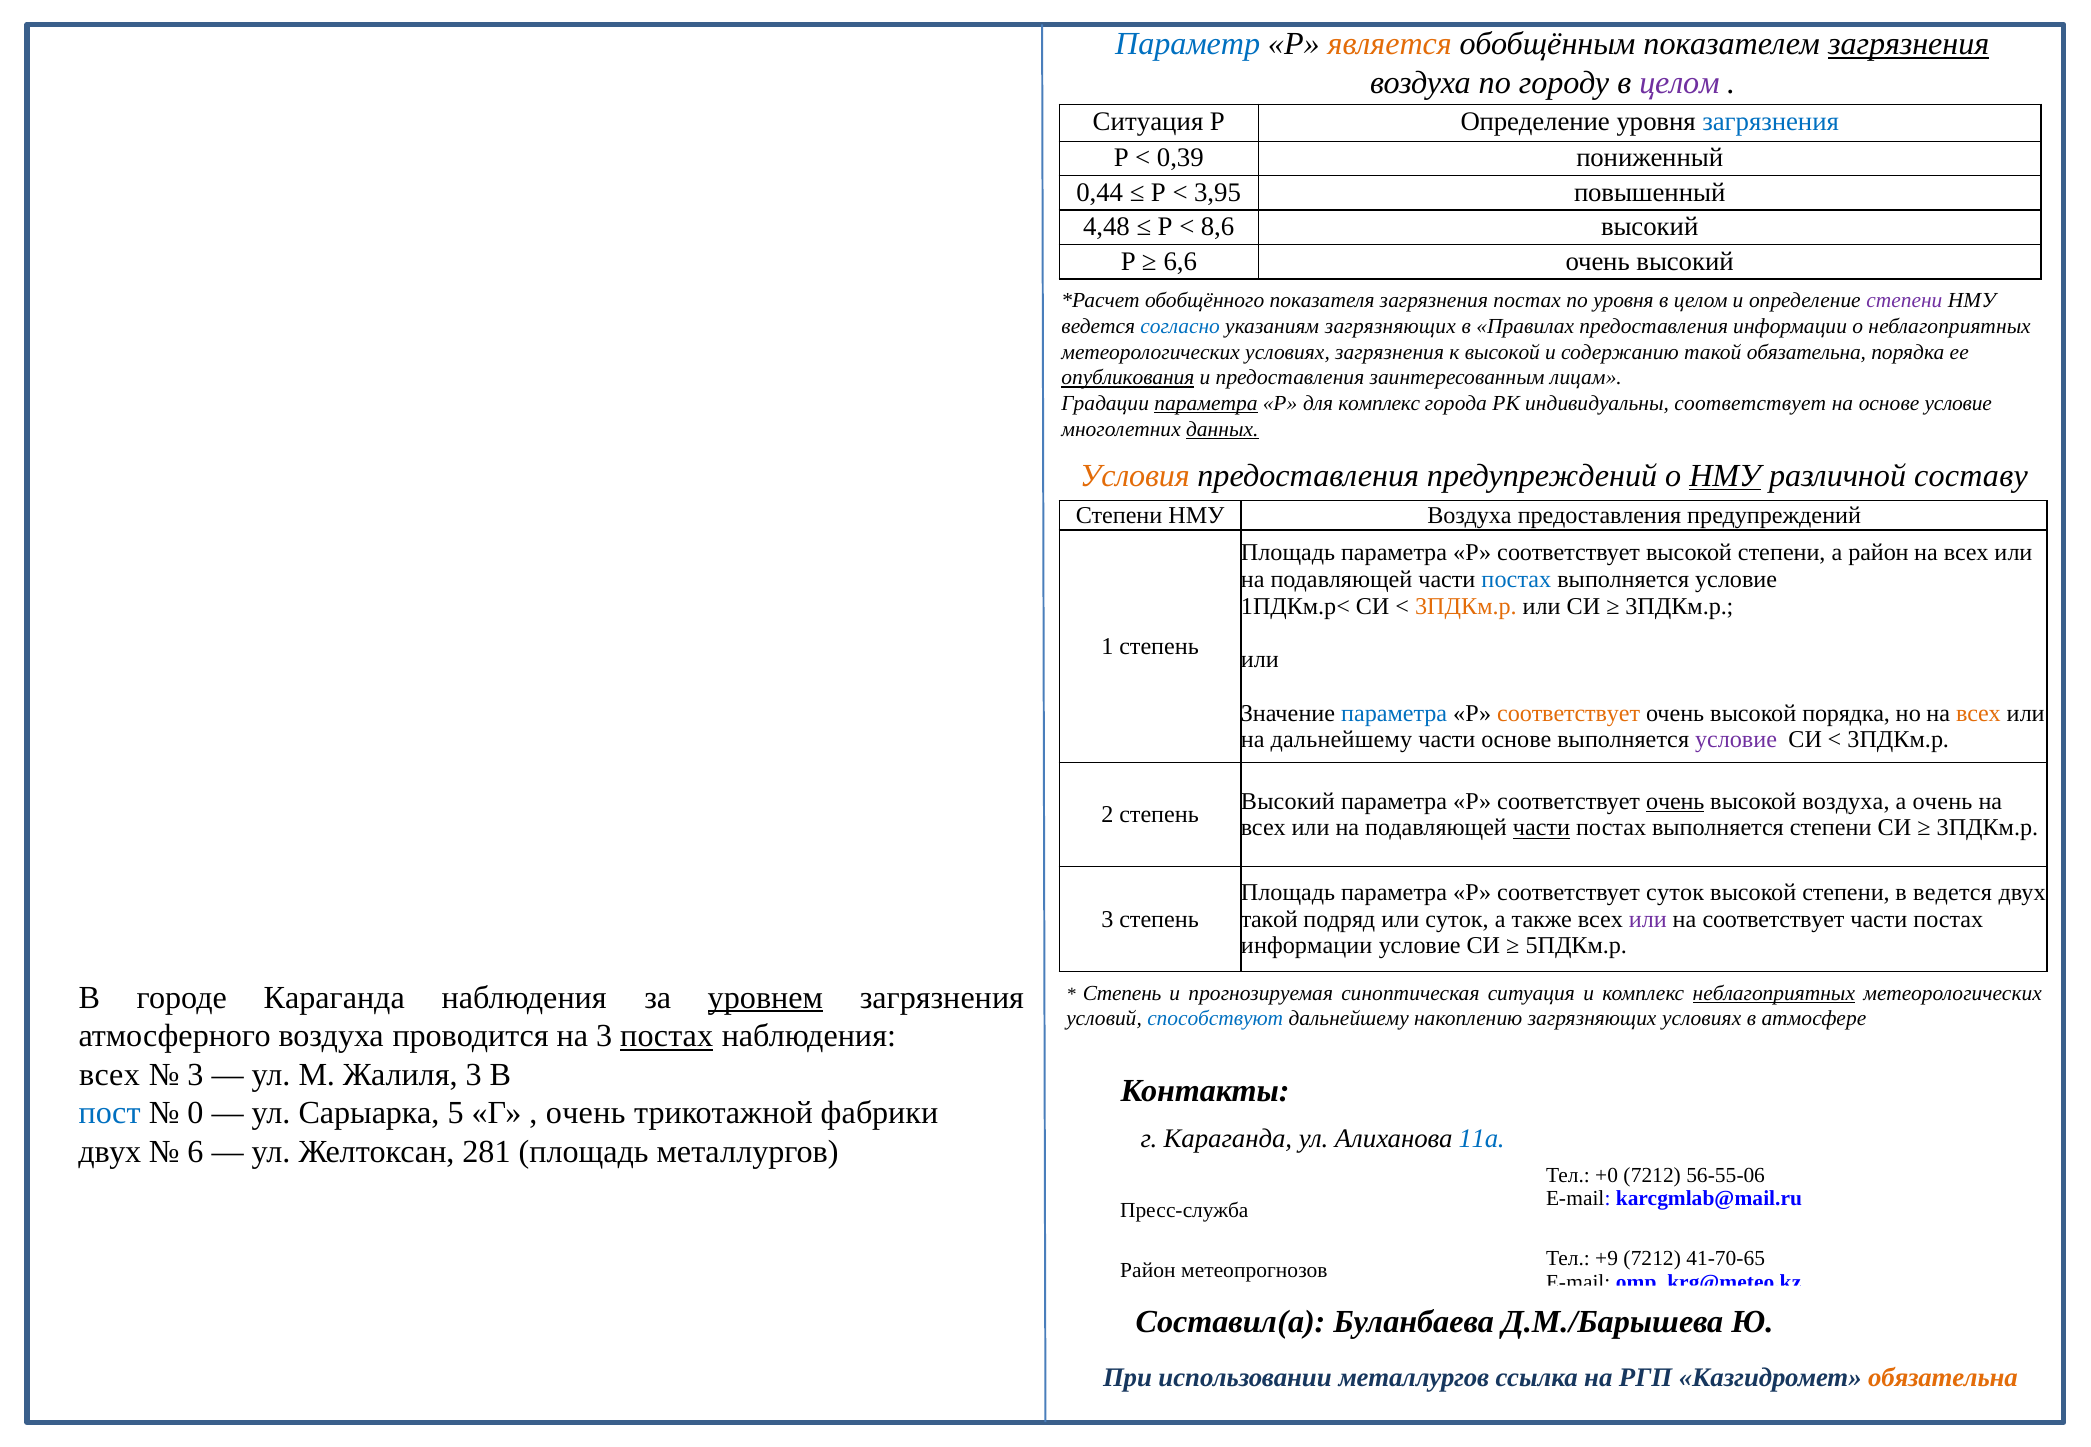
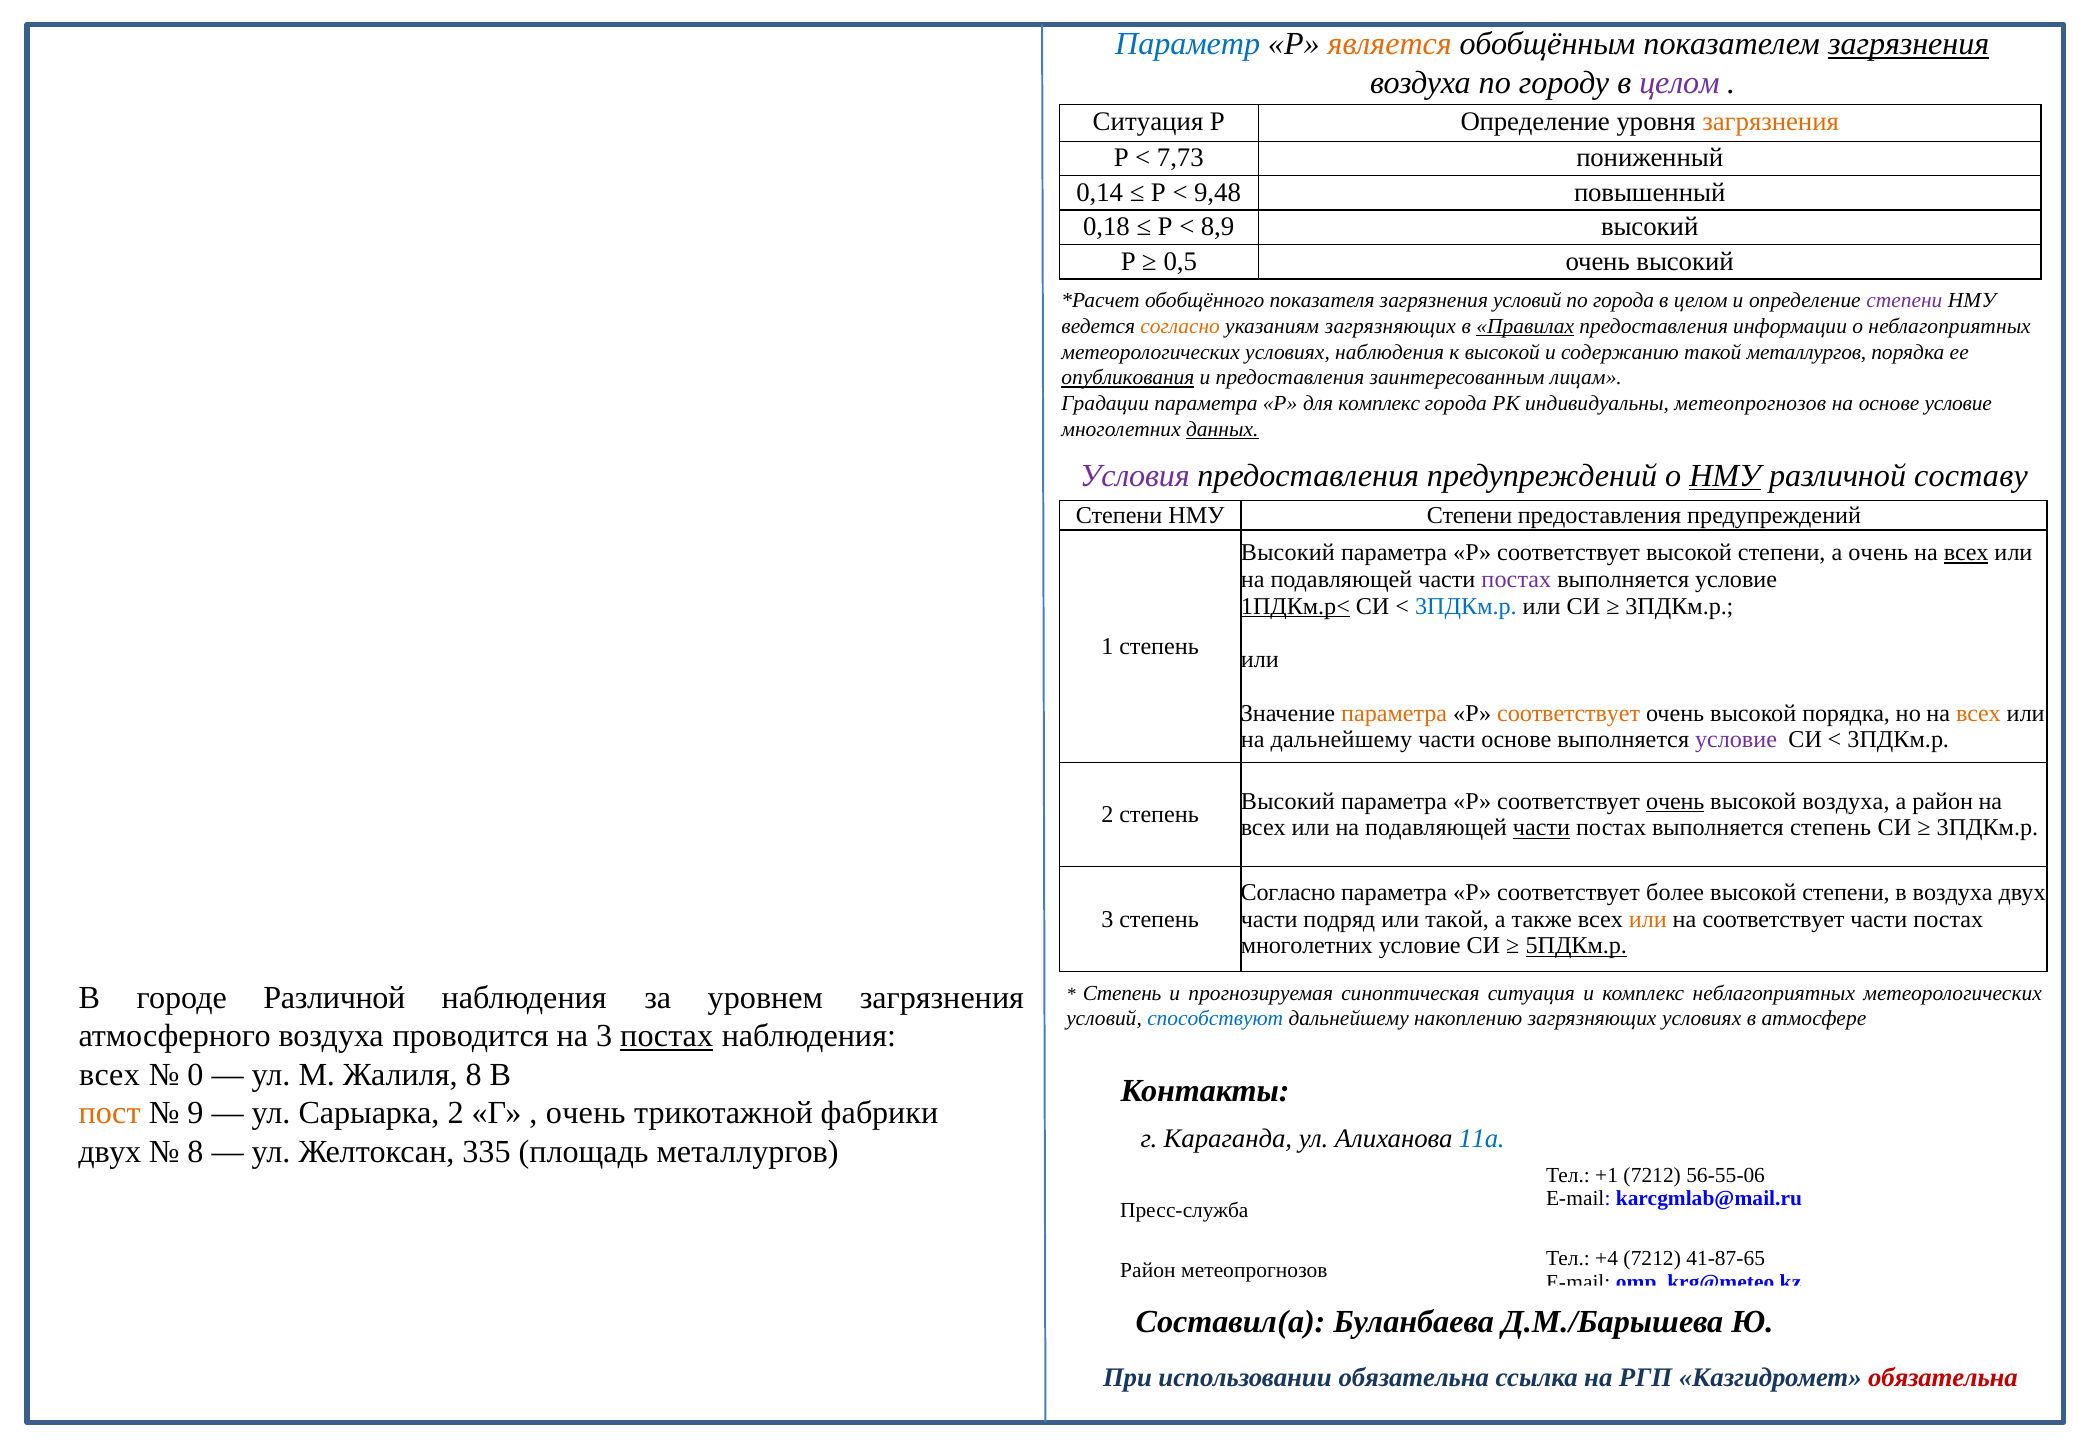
загрязнения colour: blue -> orange (1771, 121)
0,39: 0,39 -> 7,73 (1180, 158)
0,44: 0,44 -> 0,14 (1100, 193)
3,95: 3,95 -> 9,48 (1217, 193)
4,48: 4,48 -> 0,18 (1106, 227)
8,6: 8,6 -> 8,9 (1218, 227)
6,6: 6,6 -> 0,5 (1180, 262)
загрязнения постах: постах -> условий (1527, 301)
по уровня: уровня -> города (1624, 301)
согласно colour: blue -> orange (1180, 327)
Правилах underline: none -> present (1525, 327)
условиях загрязнения: загрязнения -> наблюдения (1390, 352)
такой обязательна: обязательна -> металлургов (1806, 352)
параметра underline: present -> none (1206, 404)
индивидуальны соответствует: соответствует -> метеопрогнозов (1750, 404)
Условия colour: orange -> purple (1135, 476)
НМУ Воздуха: Воздуха -> Степени (1470, 516)
Площадь: Площадь -> Высокий (1288, 553)
а район: район -> очень (1878, 553)
всех underline: none -> present (1966, 553)
постах colour: blue -> purple (1516, 580)
1ПДКм.р< underline: none -> present (1295, 606)
3ПДКм.р colour: orange -> blue (1466, 606)
параметра colour: blue -> orange (1394, 713)
а очень: очень -> район (1943, 802)
выполняется степени: степени -> степень (1831, 828)
Площадь: Площадь -> Согласно (1288, 893)
соответствует суток: суток -> более (1675, 893)
в ведется: ведется -> воздуха (1953, 893)
такой: такой -> части (1269, 920)
или суток: суток -> такой (1457, 920)
или colour: purple -> orange (1648, 920)
информации: информации -> многолетних (1307, 946)
5ПДКм.р underline: none -> present (1576, 946)
городе Караганда: Караганда -> Различной (334, 998)
уровнем underline: present -> none (765, 998)
неблагоприятных underline: present -> none (1774, 993)
3: 3 -> 0 (195, 1075)
Жалиля 3: 3 -> 8 (474, 1075)
пост colour: blue -> orange (110, 1114)
0: 0 -> 9 (195, 1114)
Сарыарка 5: 5 -> 2 (456, 1114)
6: 6 -> 8 (195, 1152)
281: 281 -> 335 (486, 1152)
+0: +0 -> +1 (1607, 1175)
+9: +9 -> +4 (1607, 1259)
41-70-65: 41-70-65 -> 41-87-65 (1726, 1259)
использовании металлургов: металлургов -> обязательна (1414, 1378)
обязательна colour: orange -> red (1943, 1378)
